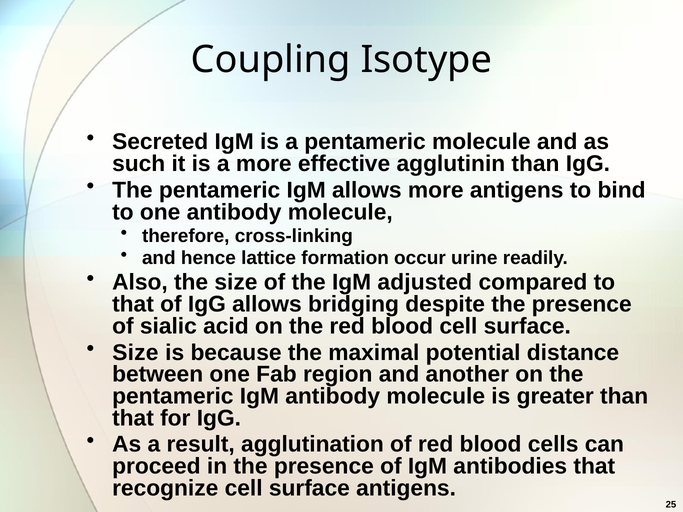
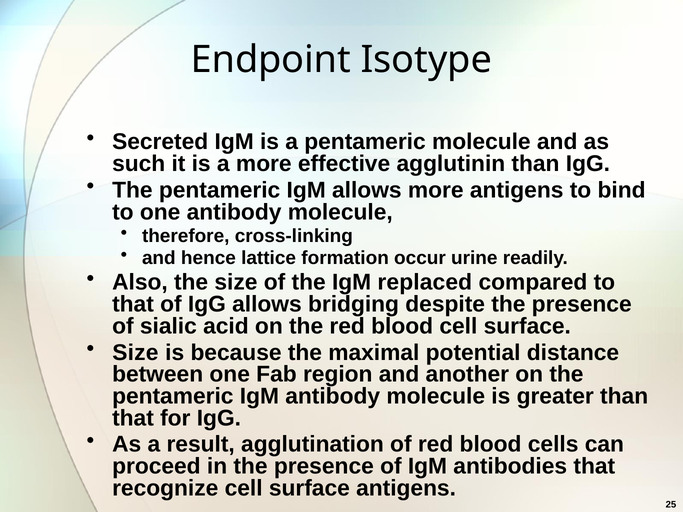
Coupling: Coupling -> Endpoint (271, 60)
adjusted: adjusted -> replaced (425, 283)
